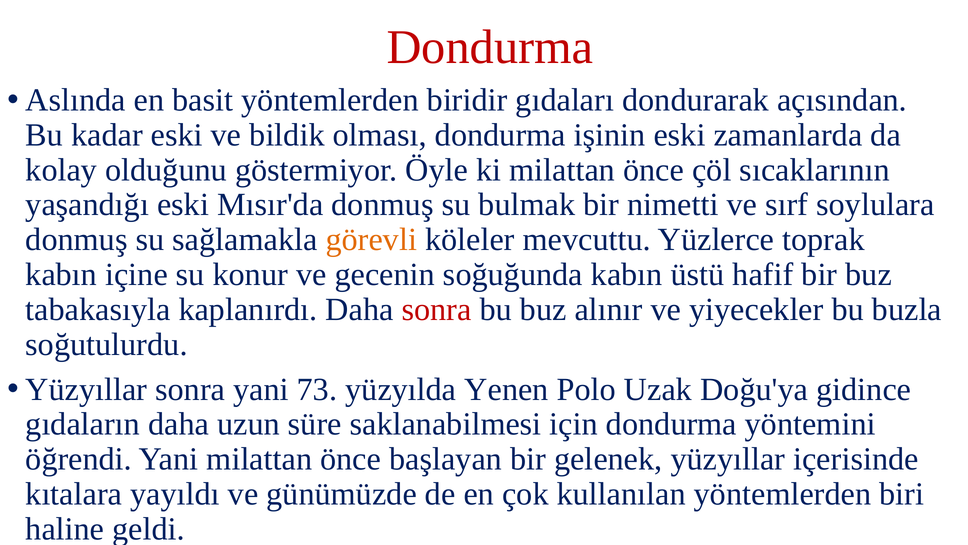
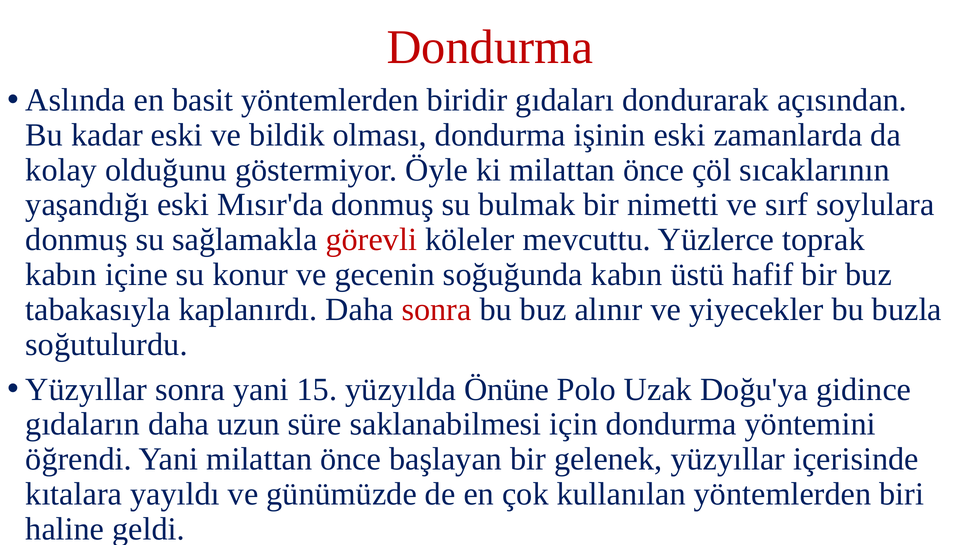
görevli colour: orange -> red (371, 239)
73: 73 -> 15 (317, 389)
Yenen: Yenen -> Önüne (507, 389)
